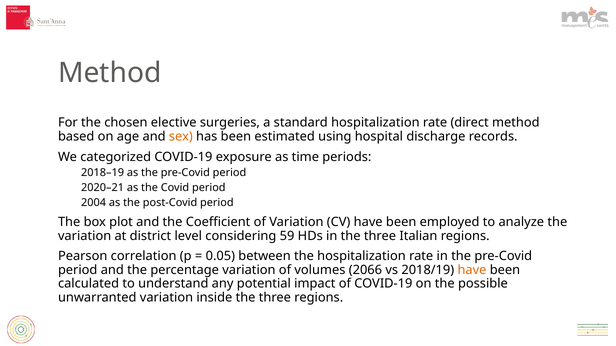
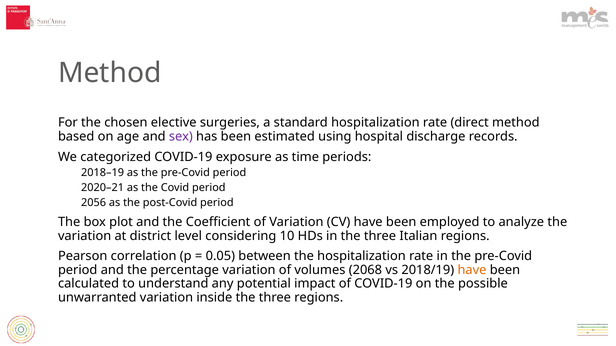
sex colour: orange -> purple (181, 137)
2004: 2004 -> 2056 (94, 203)
59: 59 -> 10 (287, 236)
2066: 2066 -> 2068 (365, 270)
